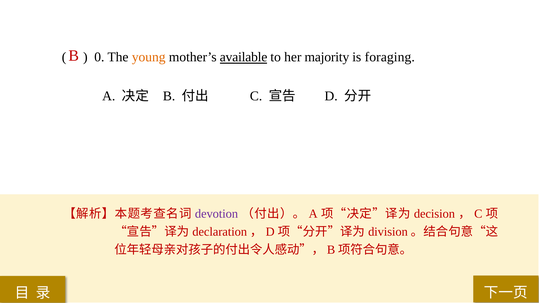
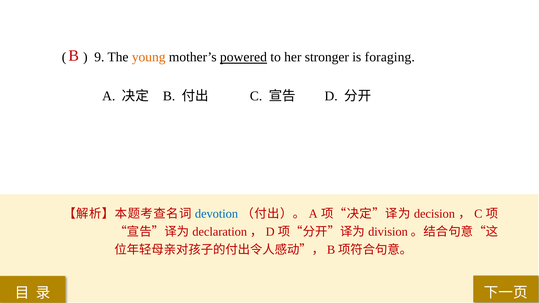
0: 0 -> 9 (99, 57)
available: available -> powered (243, 57)
majority: majority -> stronger (327, 57)
devotion colour: purple -> blue (217, 214)
